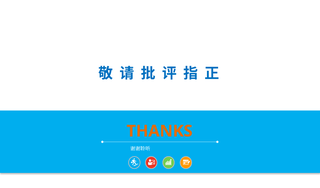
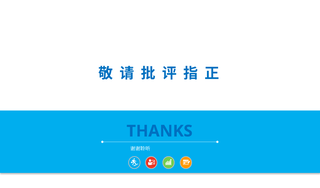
THANKS colour: orange -> blue (160, 131)
